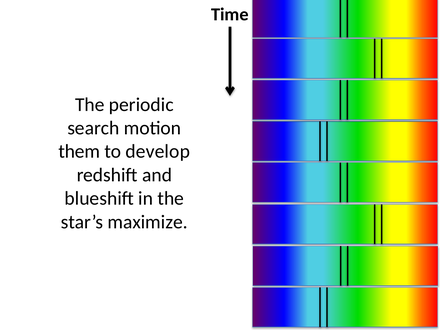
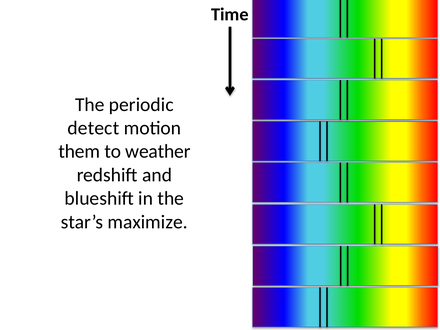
search: search -> detect (93, 128)
develop: develop -> weather (158, 151)
